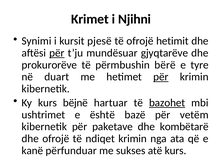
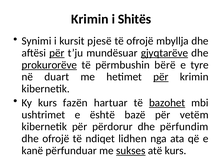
Krimet: Krimet -> Krimin (90, 19)
Njihni: Njihni -> Shitës (135, 19)
hetimit: hetimit -> mbyllja (172, 41)
gjyqtarëve underline: none -> present (164, 53)
prokurorëve underline: none -> present (49, 65)
bëjnë: bëjnë -> fazën (75, 103)
paketave: paketave -> përdorur (112, 127)
kombëtarë: kombëtarë -> përfundim (184, 127)
ndiqet krimin: krimin -> lidhen (133, 139)
sukses underline: none -> present (131, 151)
